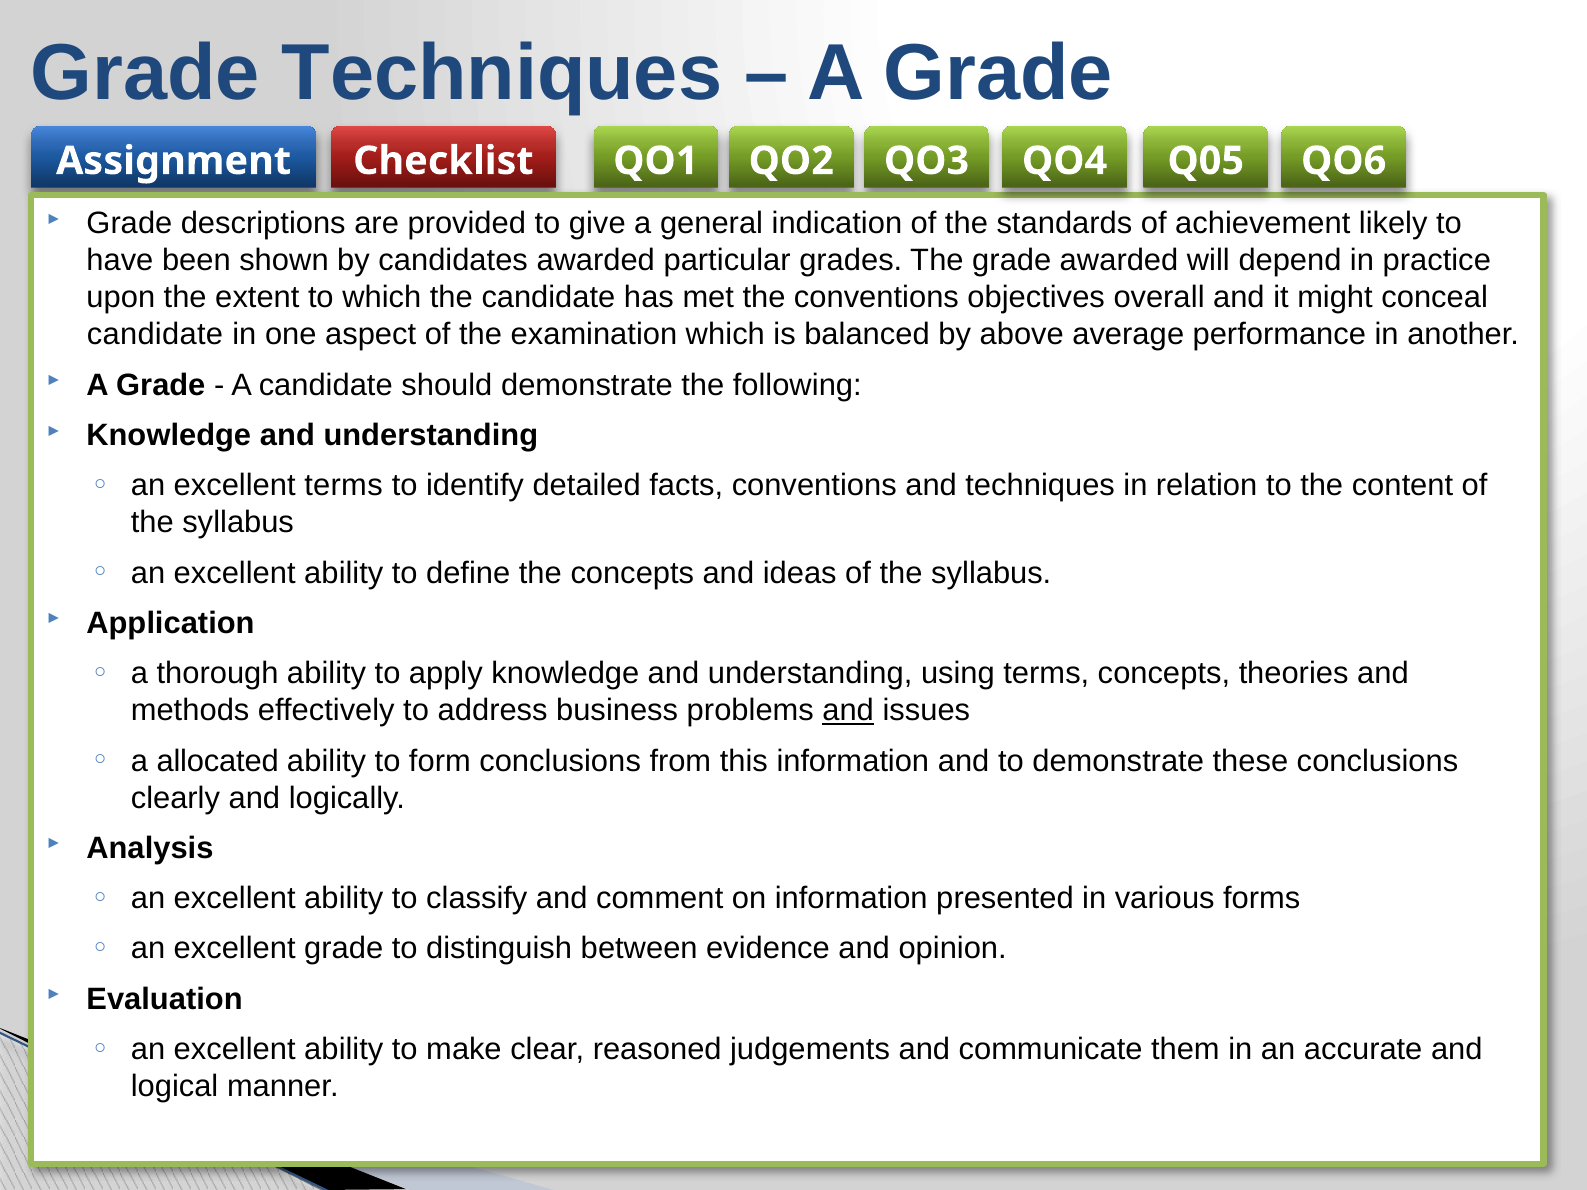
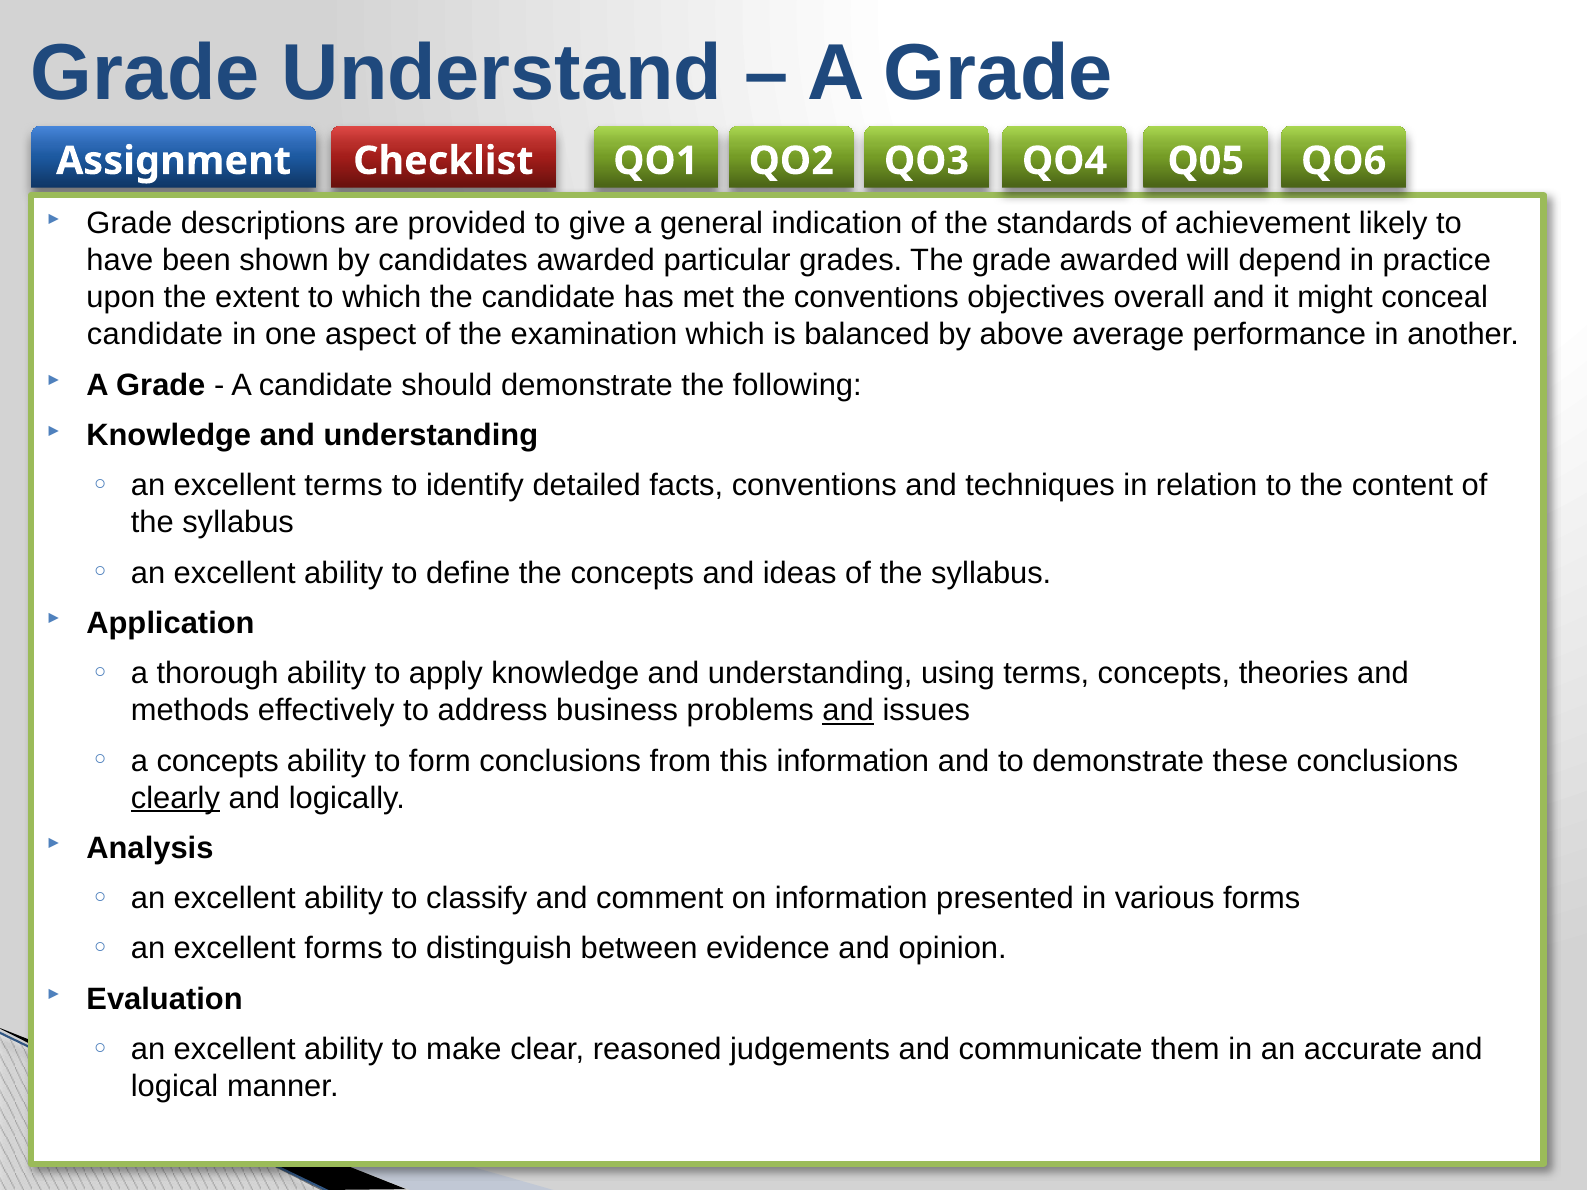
Grade Techniques: Techniques -> Understand (502, 73)
a allocated: allocated -> concepts (218, 761)
clearly underline: none -> present (175, 798)
excellent grade: grade -> forms (344, 949)
